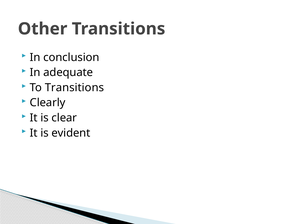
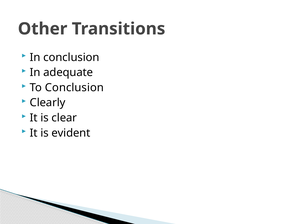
To Transitions: Transitions -> Conclusion (74, 87)
